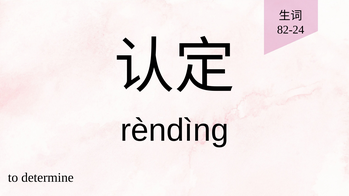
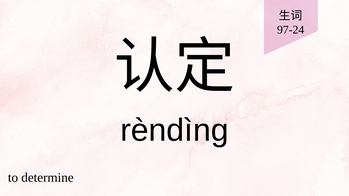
82-24: 82-24 -> 97-24 (291, 30)
